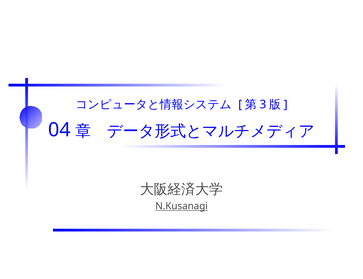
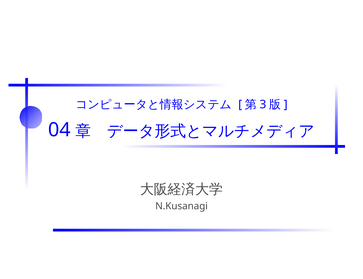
N.Kusanagi underline: present -> none (182, 206)
